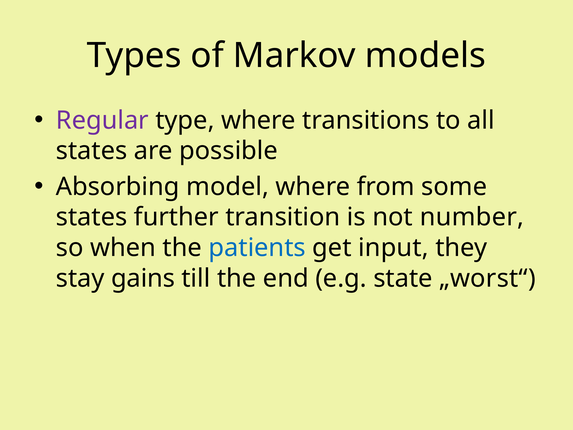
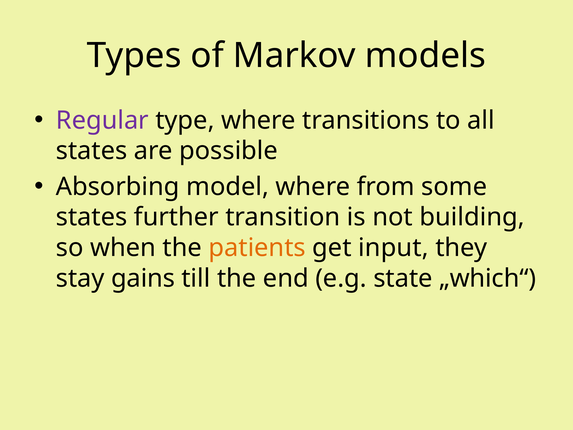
number: number -> building (472, 217)
patients colour: blue -> orange (257, 248)
„worst“: „worst“ -> „which“ (488, 278)
